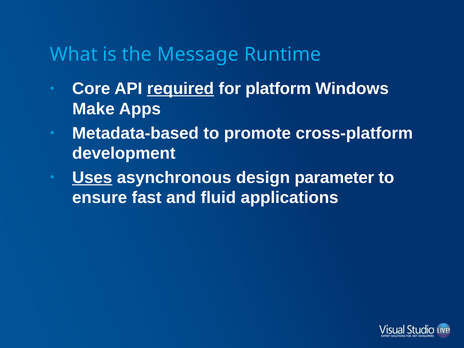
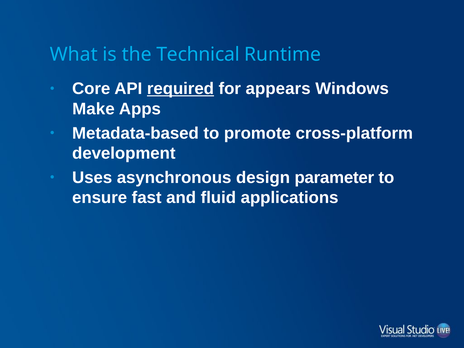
Message: Message -> Technical (198, 55)
platform: platform -> appears (278, 89)
Uses underline: present -> none (92, 178)
